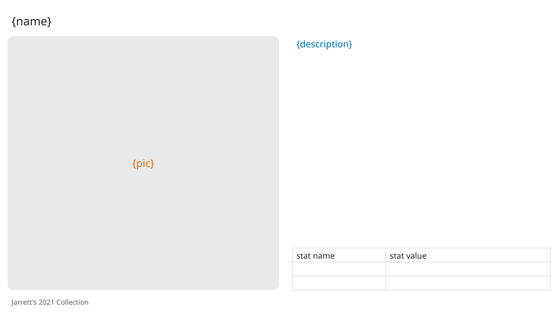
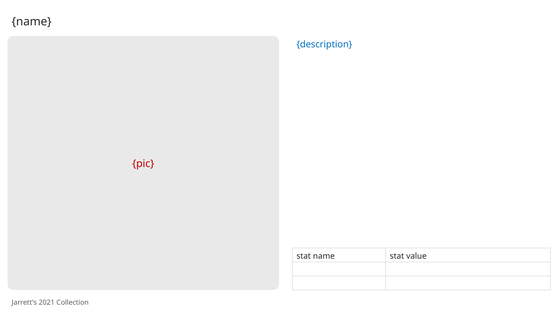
pic colour: orange -> red (143, 164)
